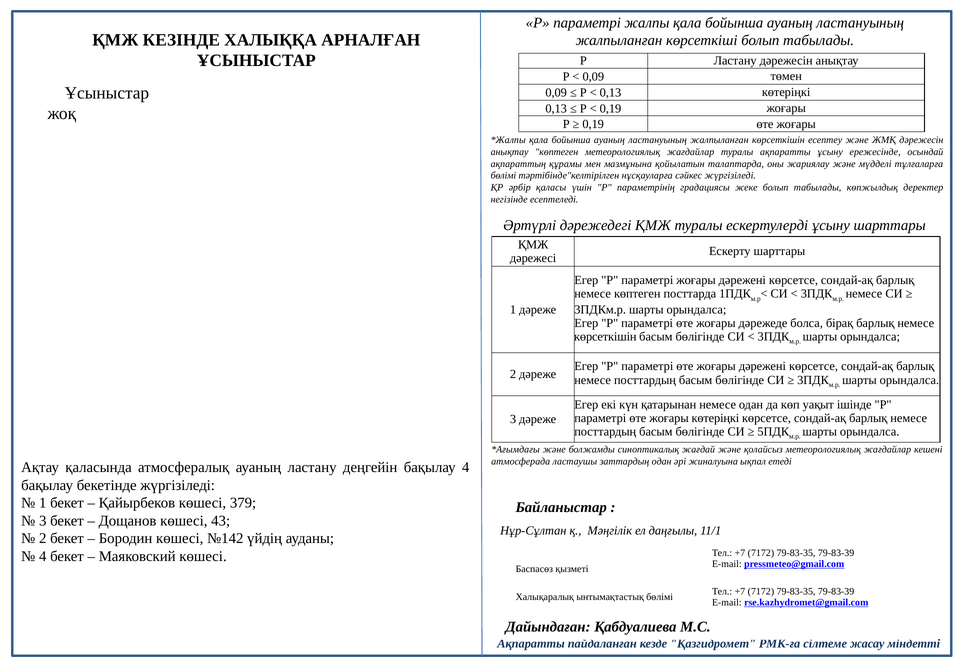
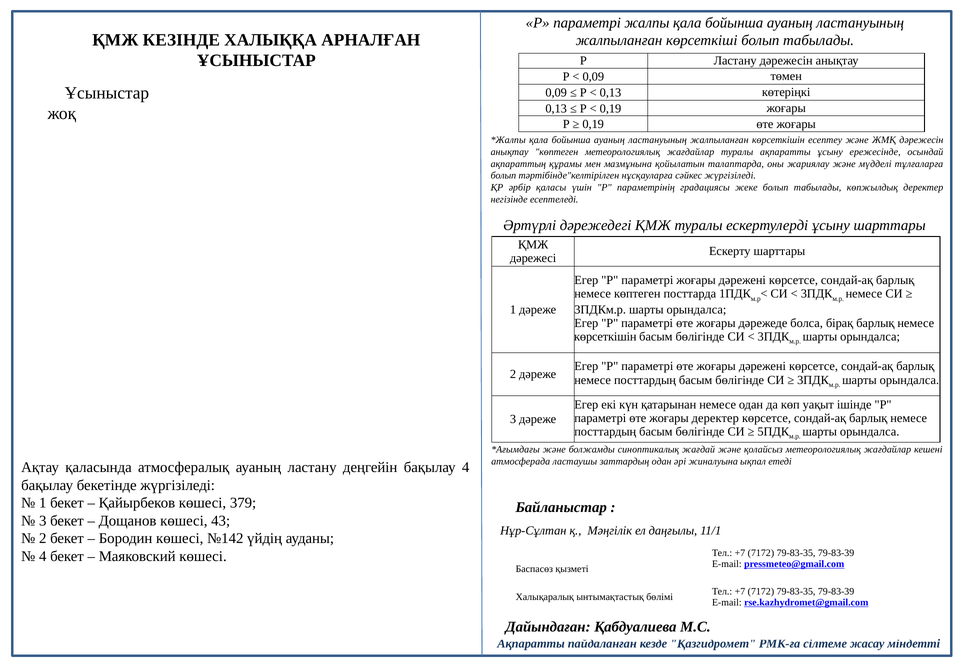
бөлімі: бөлімі -> болып (503, 176)
жоғары көтеріңкі: көтеріңкі -> деректер (715, 418)
